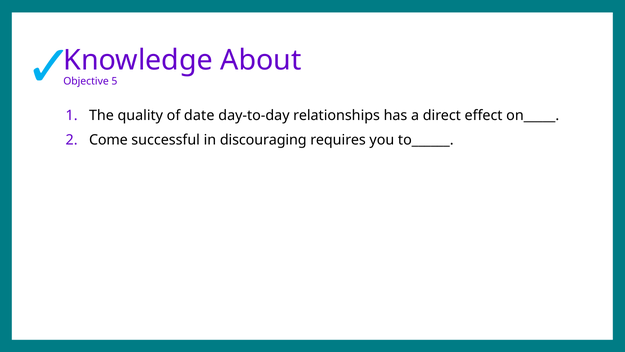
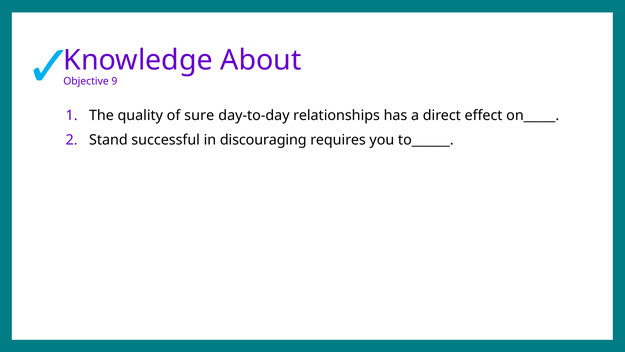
5: 5 -> 9 (114, 81)
date: date -> sure (199, 115)
Come: Come -> Stand (108, 140)
